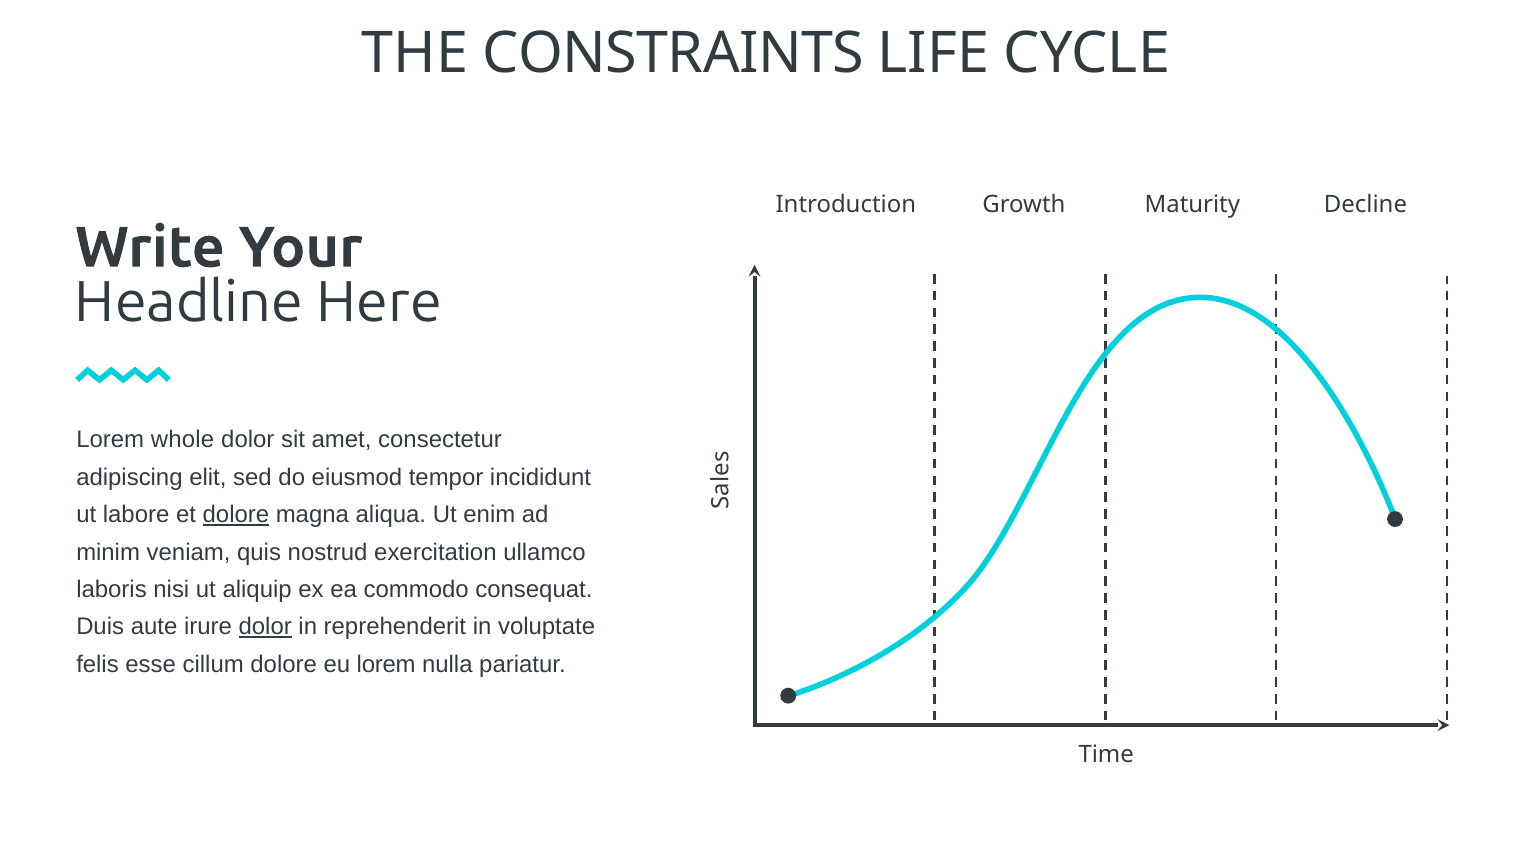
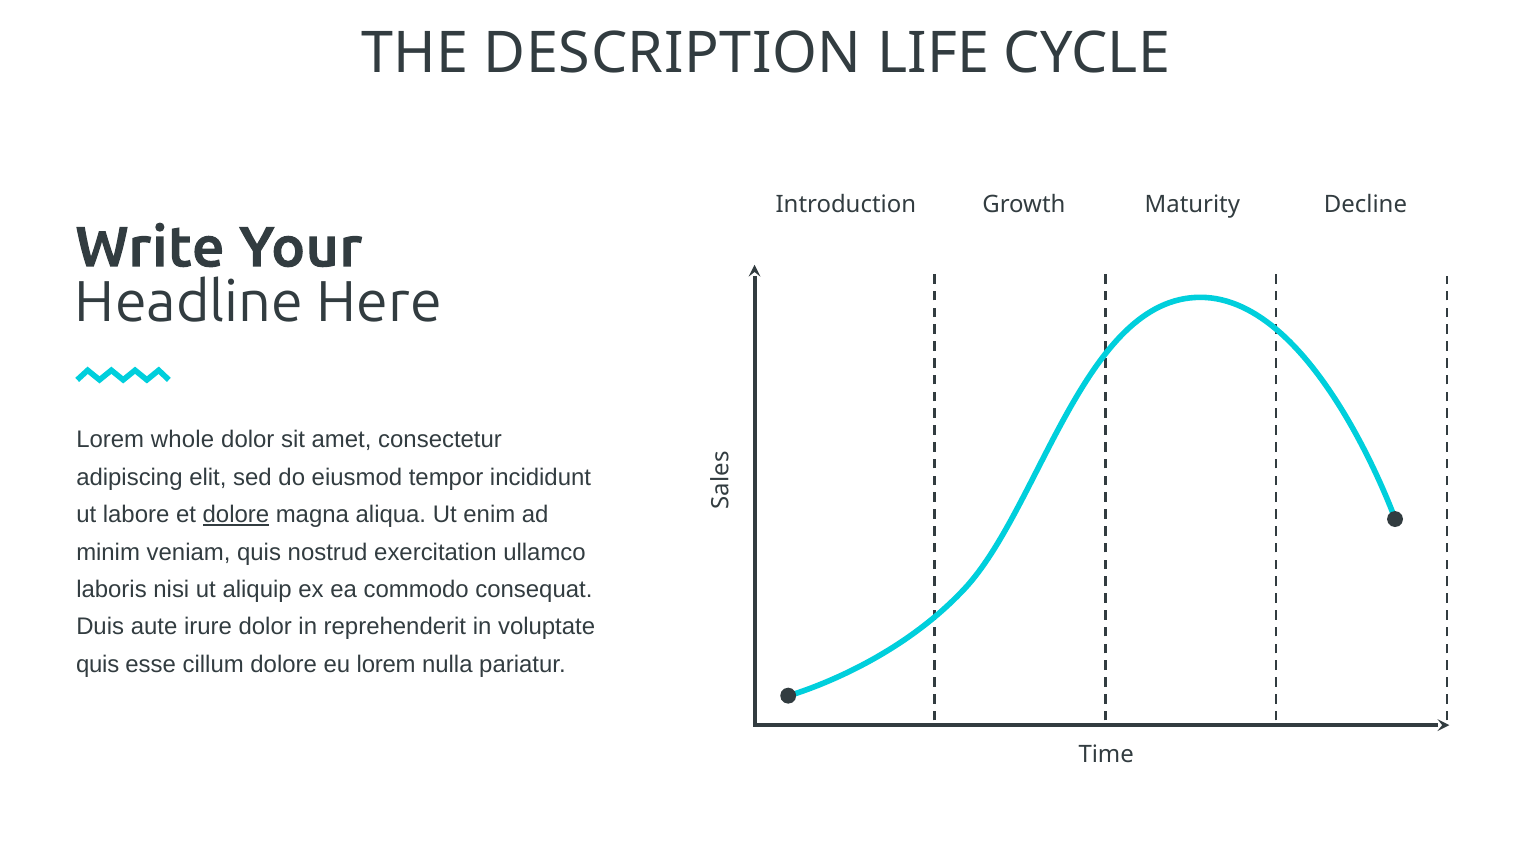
CONSTRAINTS: CONSTRAINTS -> DESCRIPTION (673, 53)
dolor underline: present -> none (265, 626)
felis: felis -> quis (98, 664)
